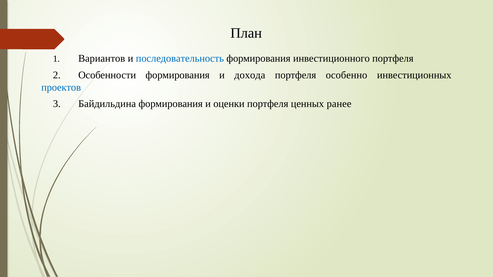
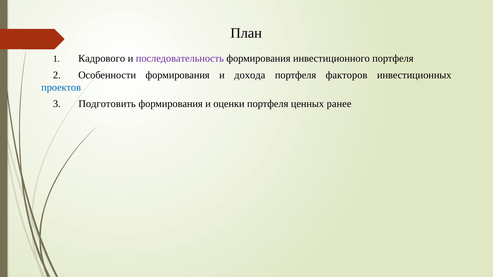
Вариантов: Вариантов -> Кадрового (102, 59)
последовательность colour: blue -> purple (180, 59)
особенно: особенно -> факторов (347, 75)
Байдильдина: Байдильдина -> Подготовить (107, 104)
